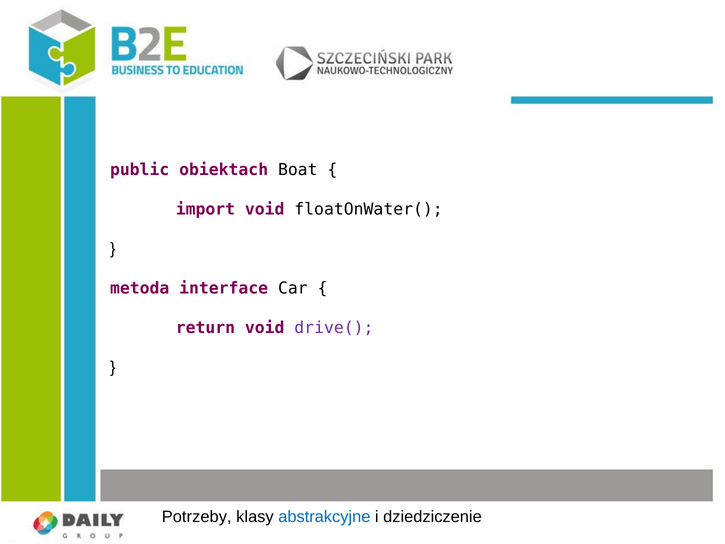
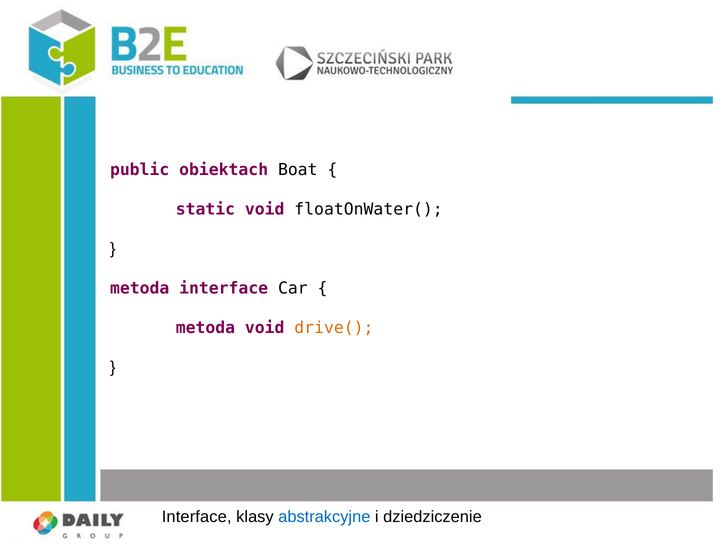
import: import -> static (205, 209)
return: return -> metoda (205, 327)
drive( colour: purple -> orange (334, 327)
Potrzeby: Potrzeby -> Interface (197, 517)
